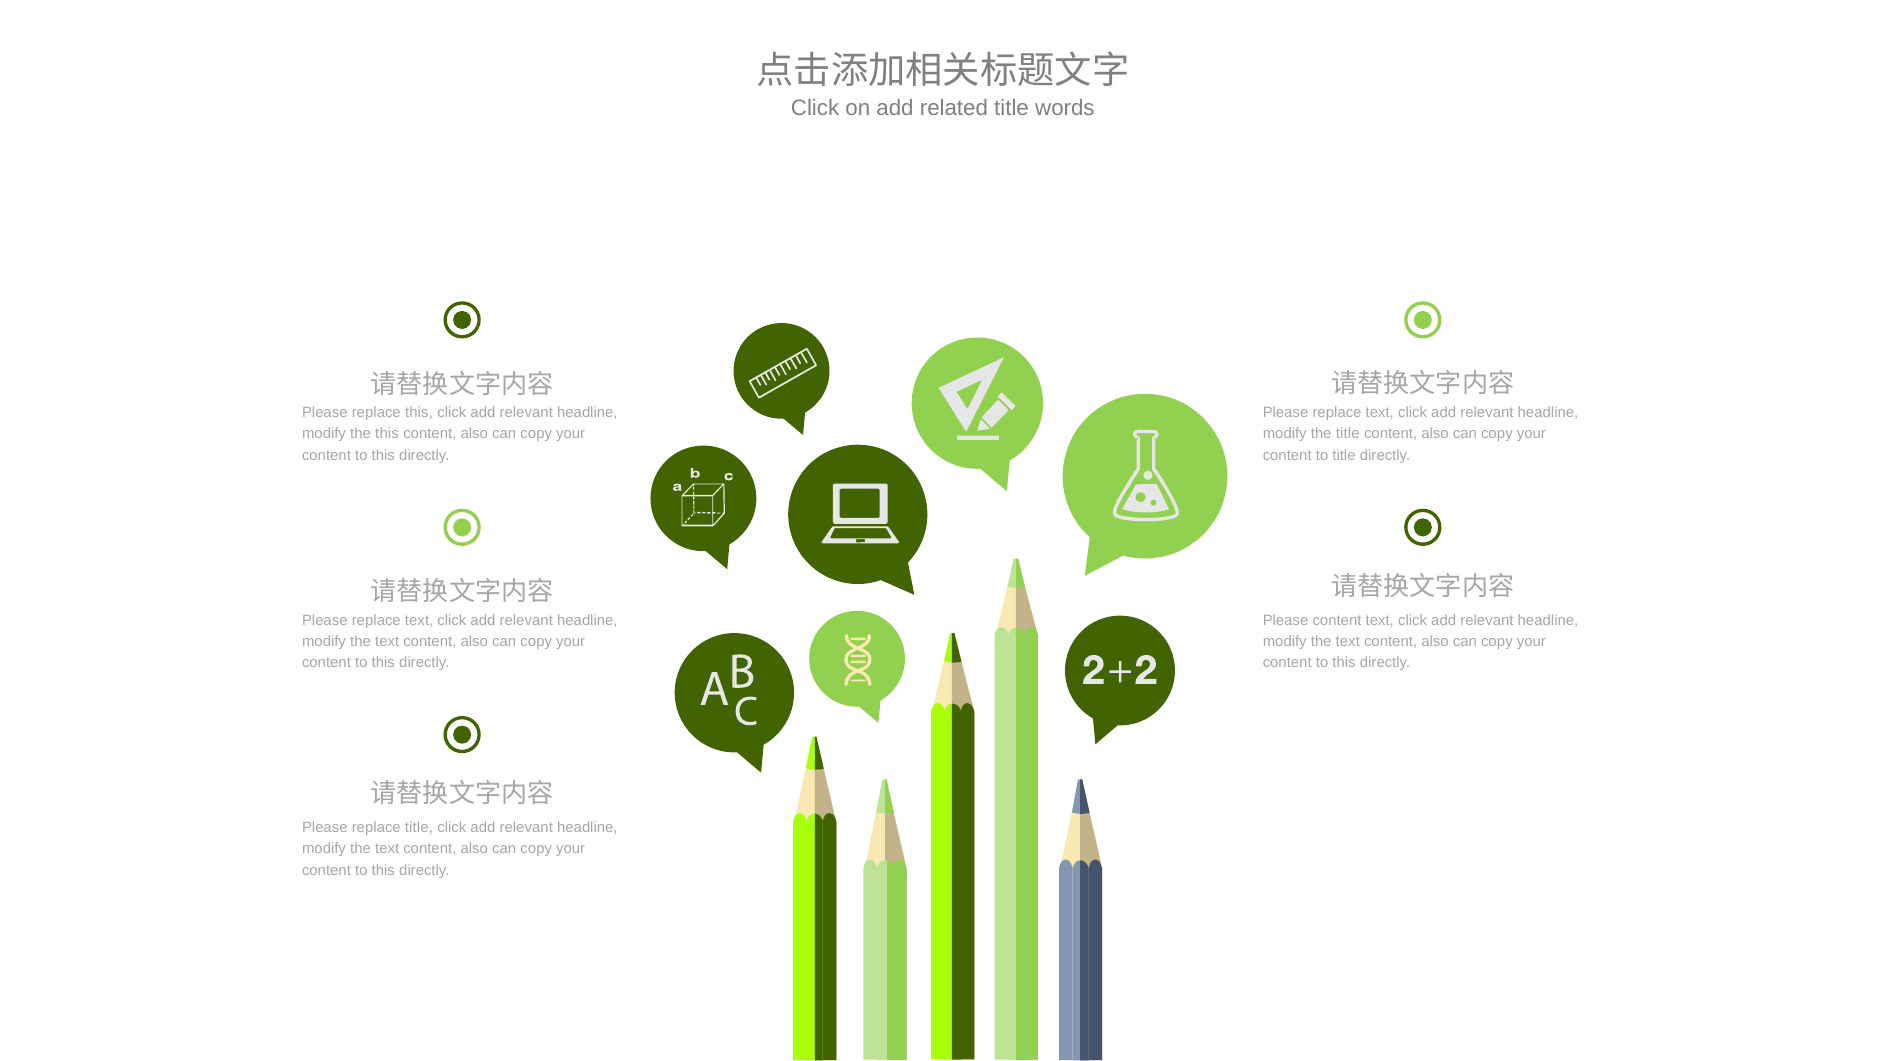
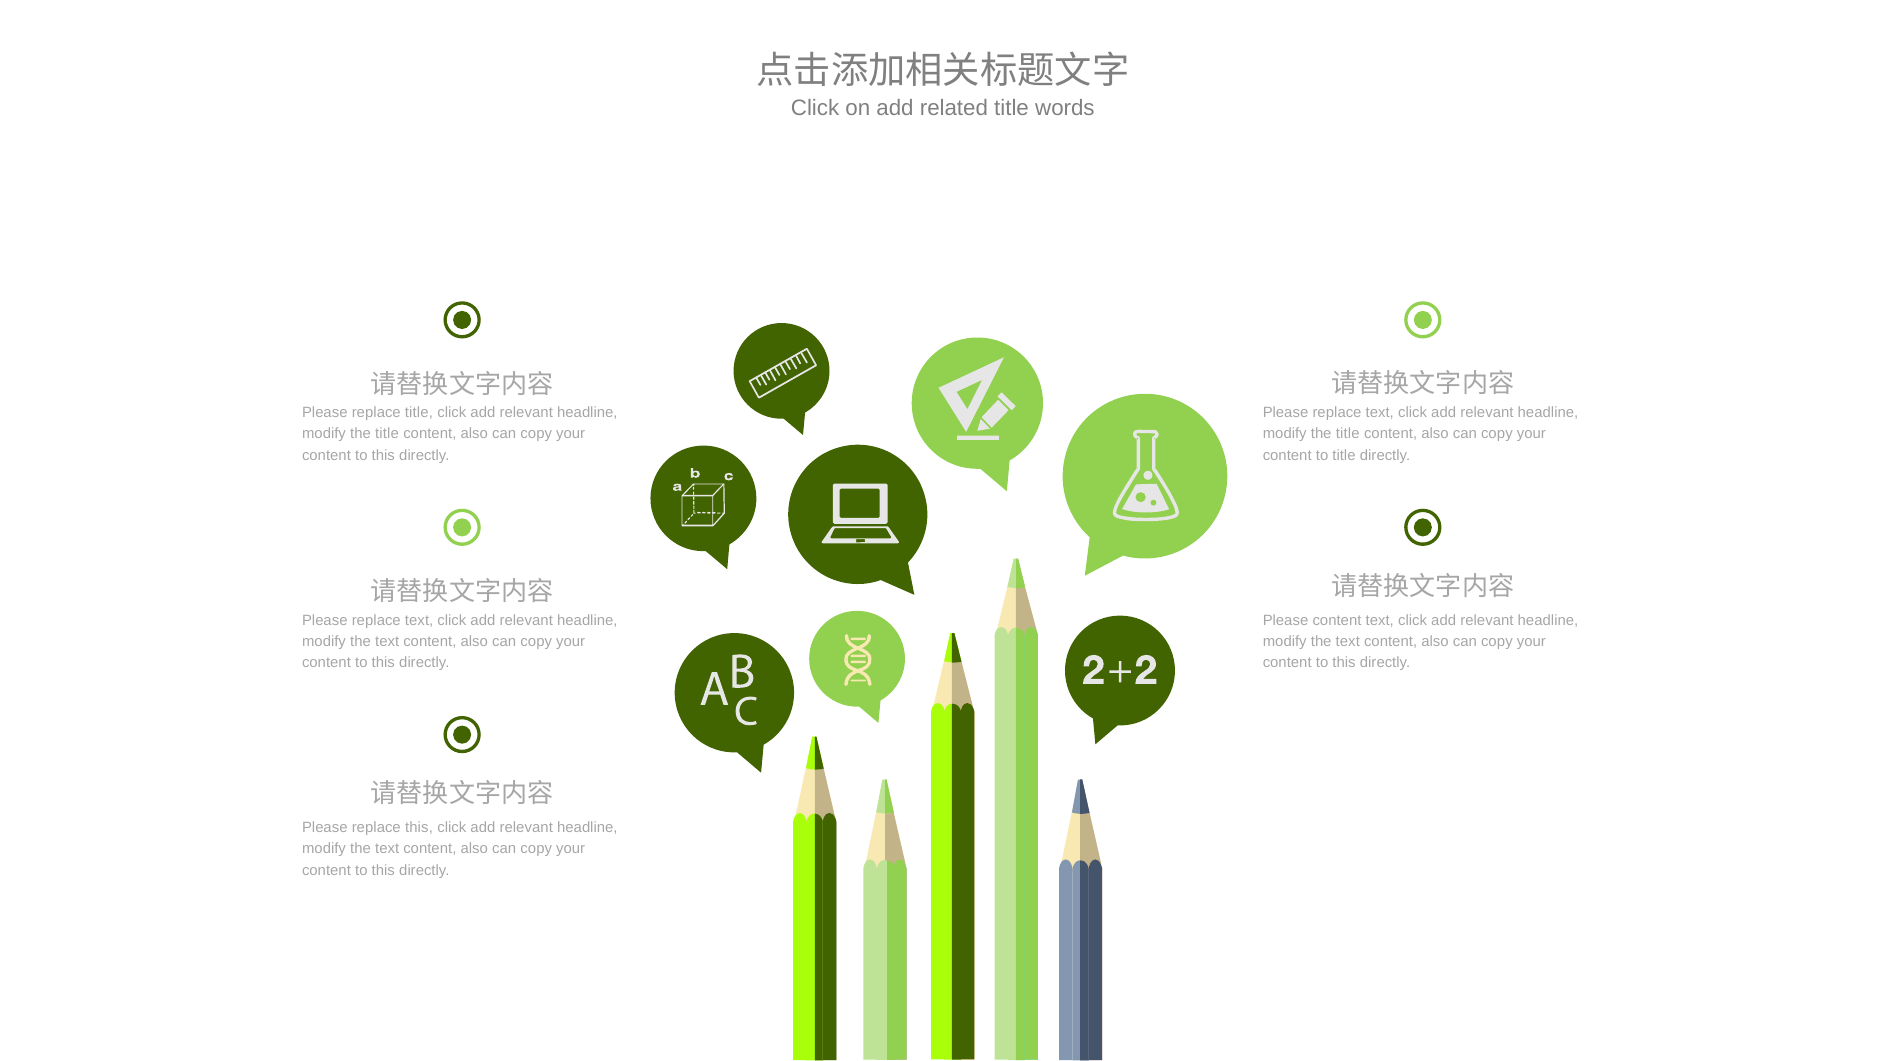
replace this: this -> title (419, 413)
this: this -> title (387, 434)
replace title: title -> this (419, 827)
